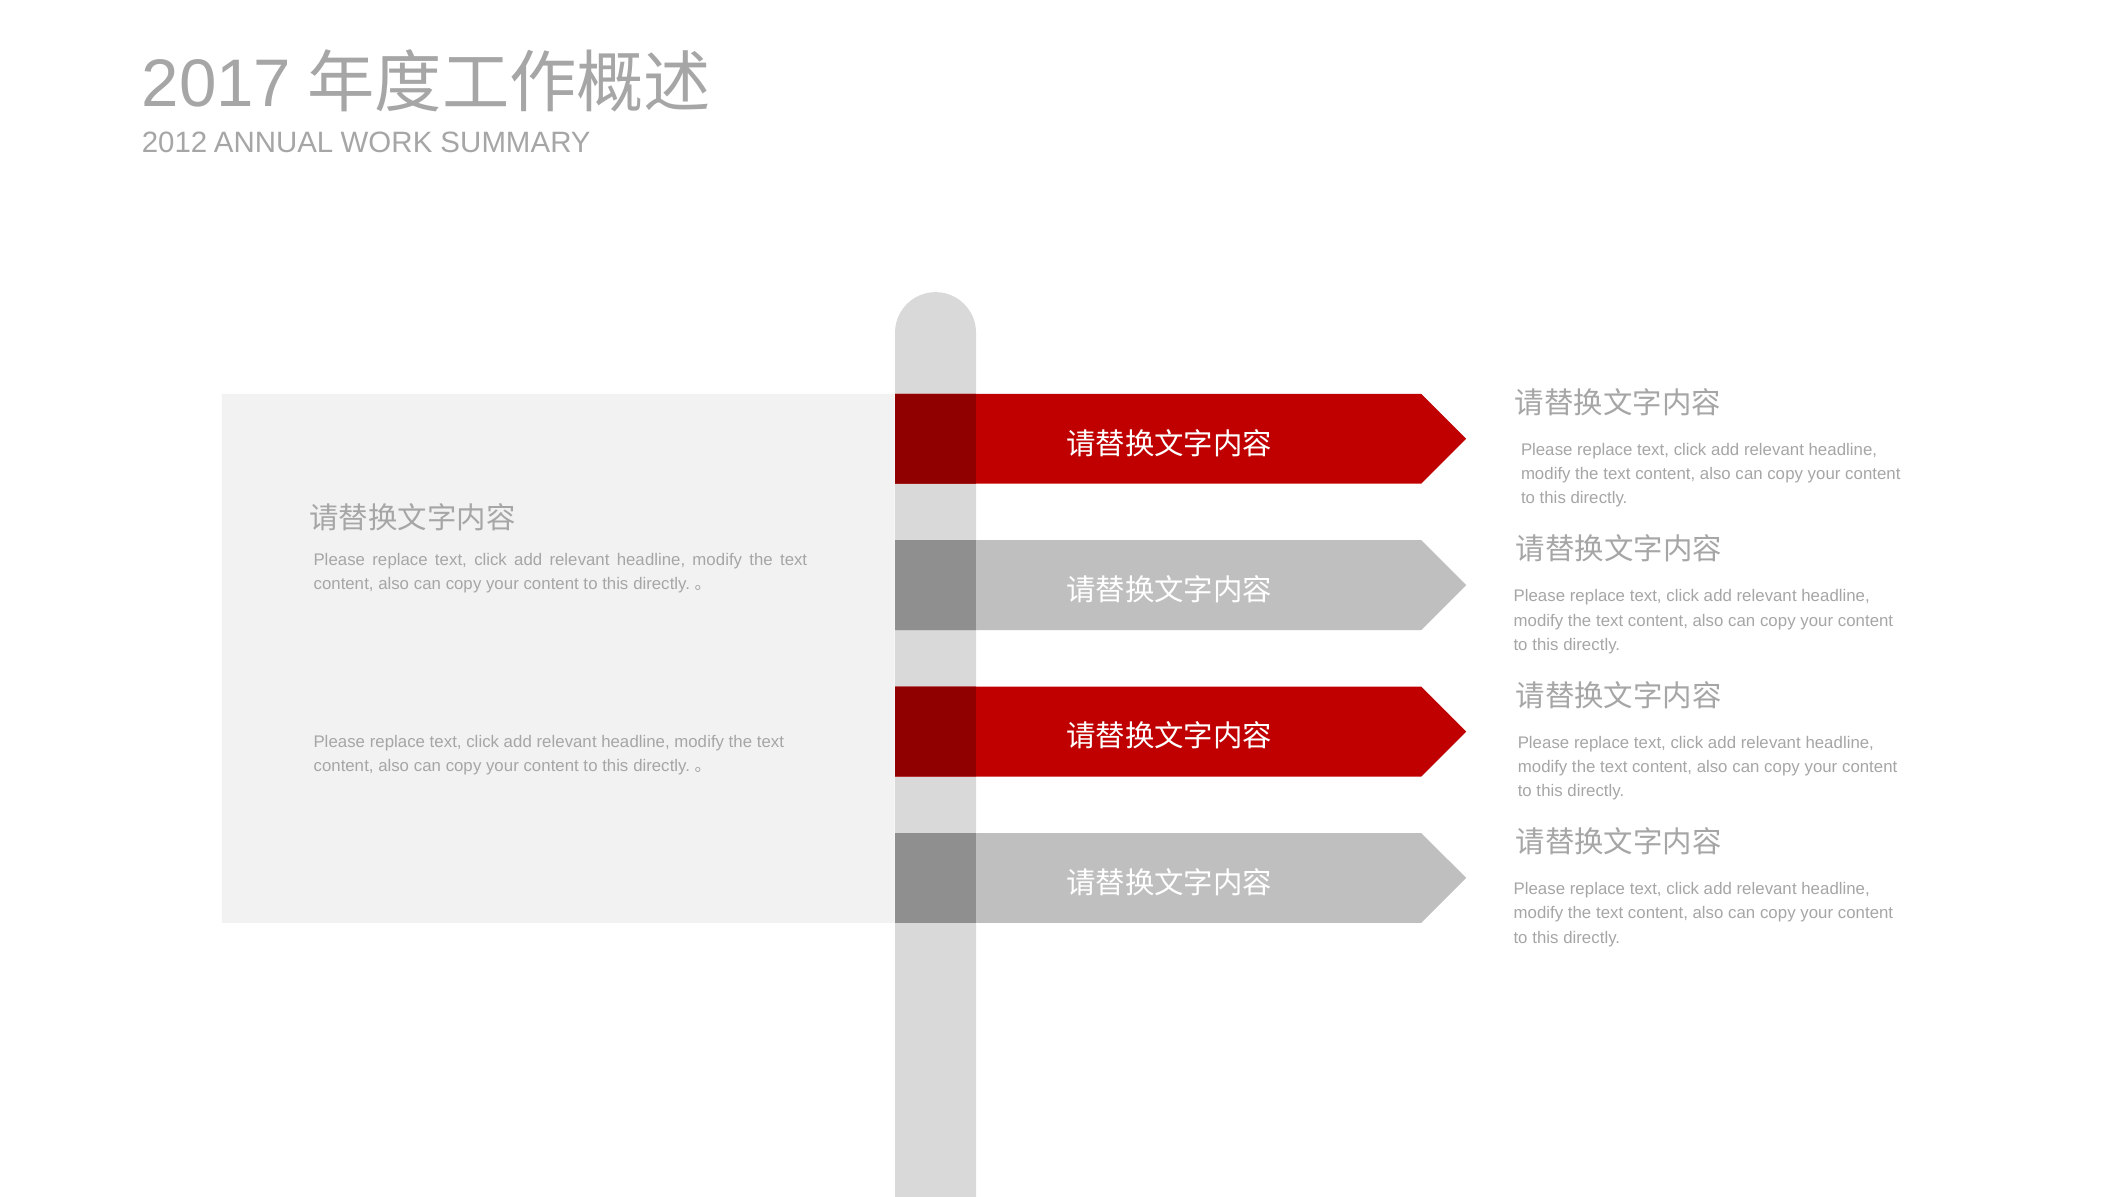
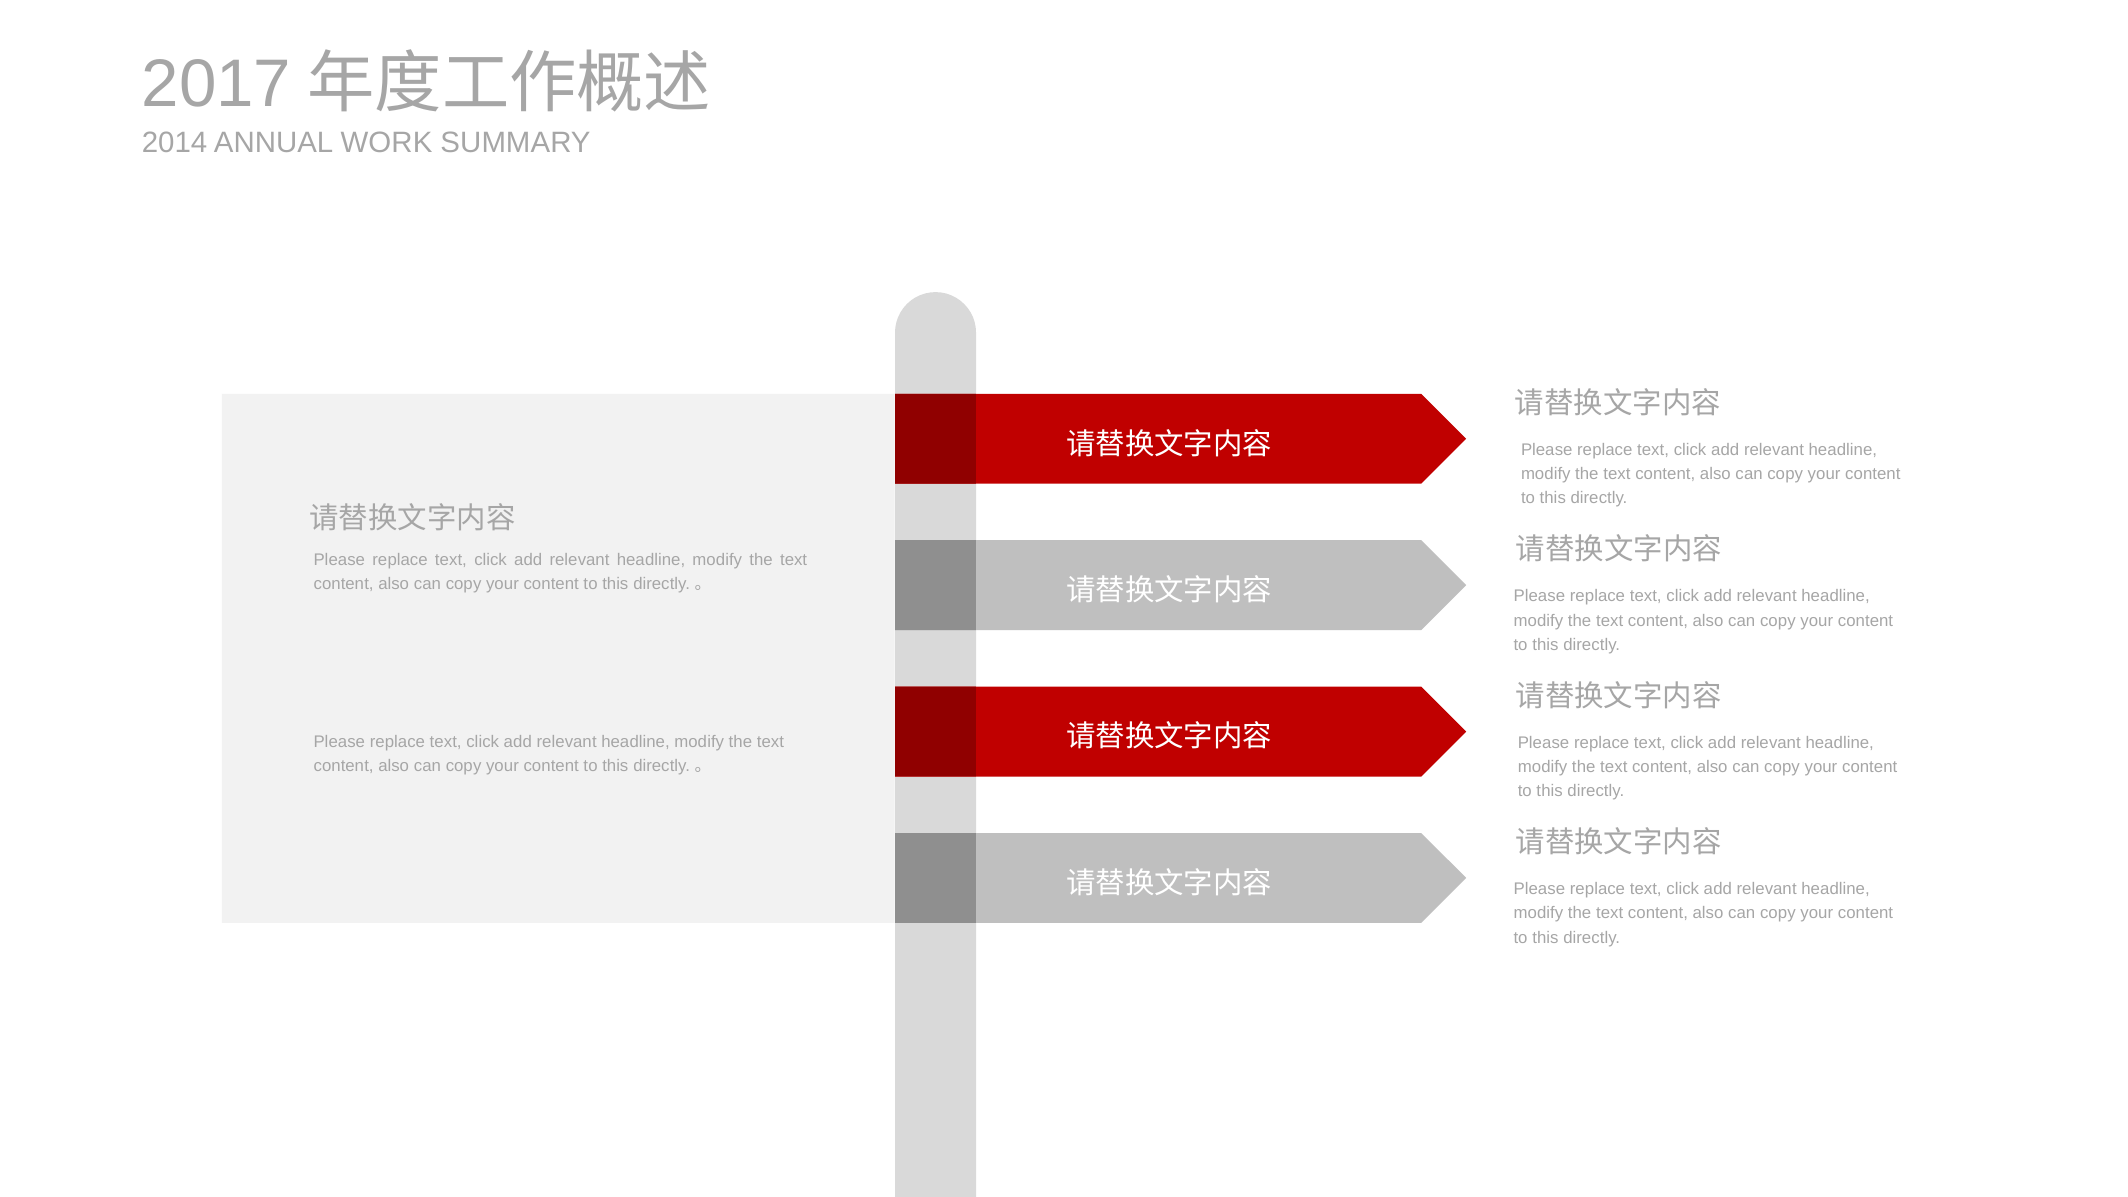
2012: 2012 -> 2014 (175, 143)
